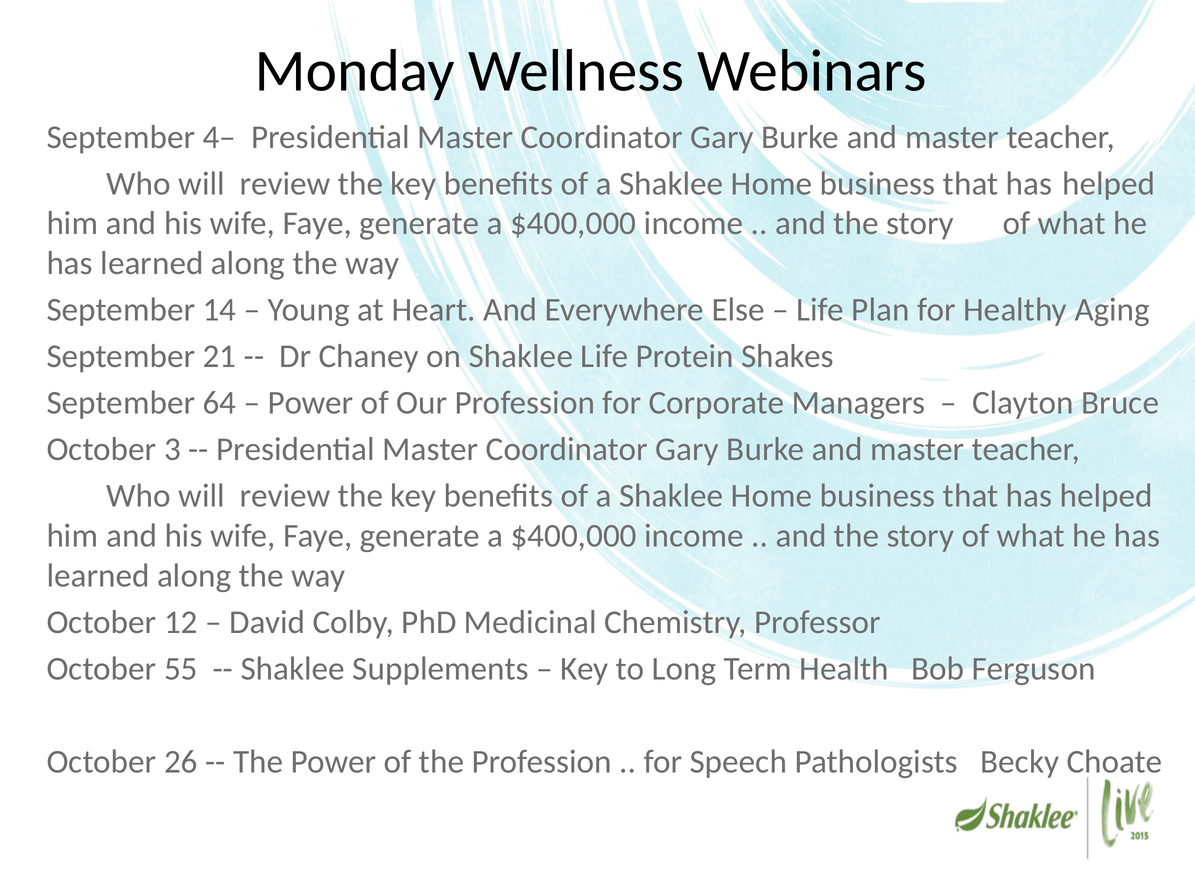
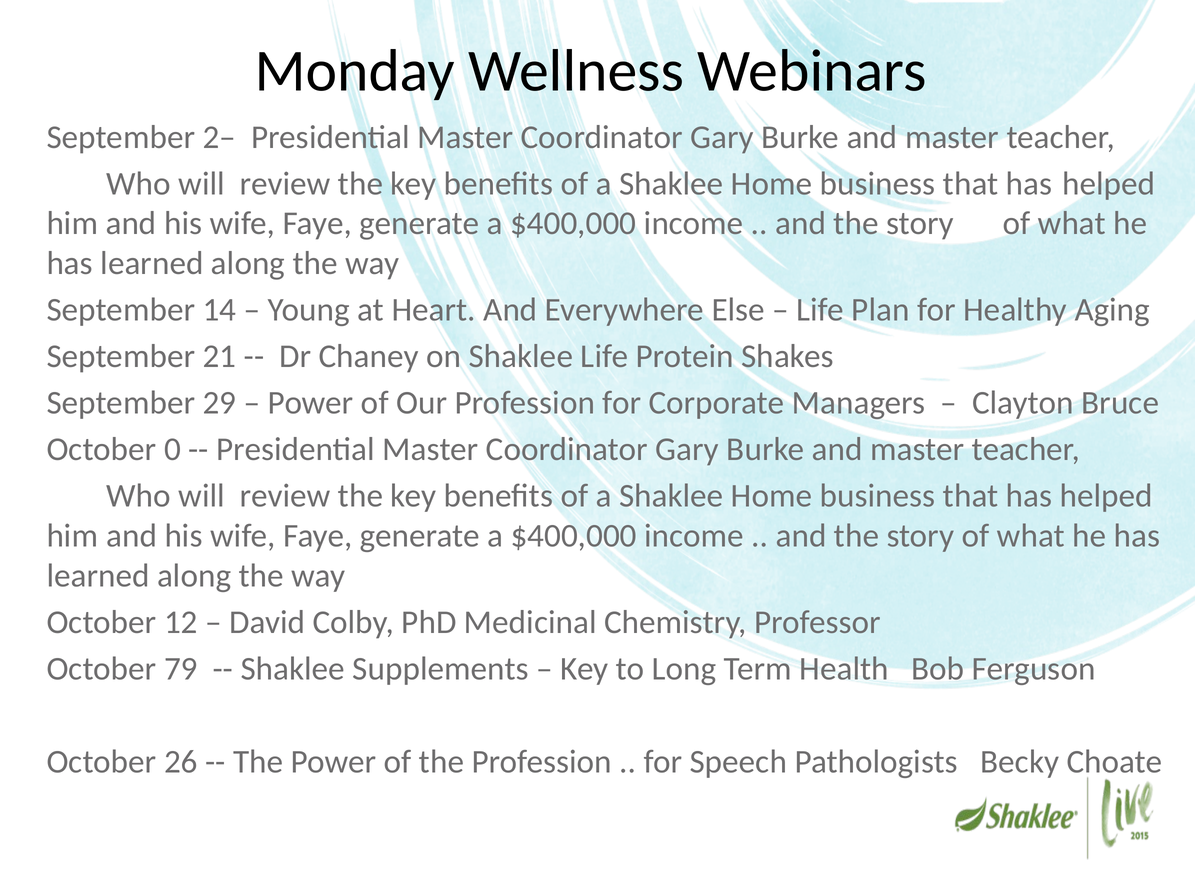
4–: 4– -> 2– (219, 137)
64: 64 -> 29 (219, 403)
3: 3 -> 0 (172, 450)
55: 55 -> 79 (181, 669)
